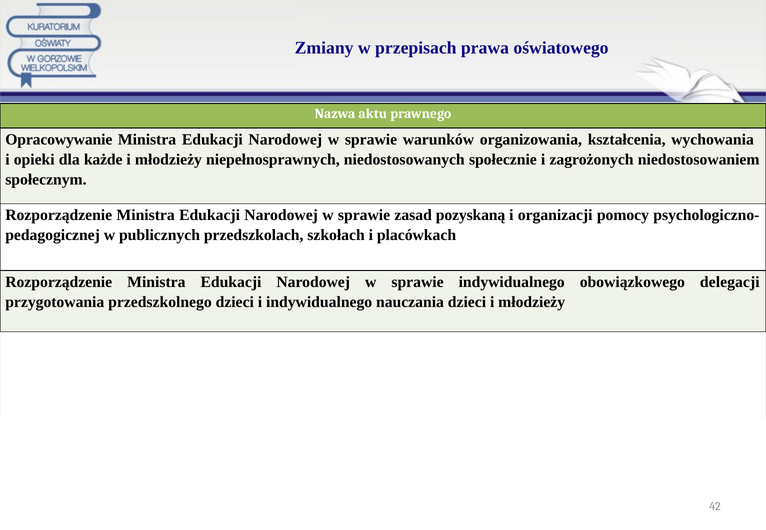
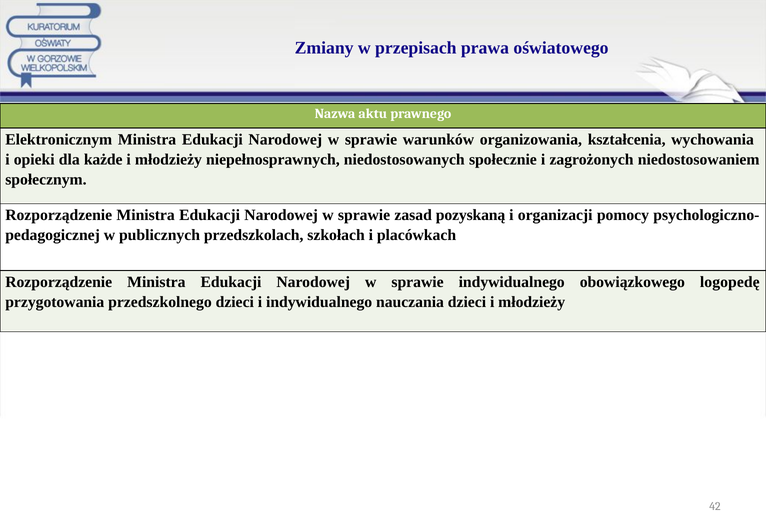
Opracowywanie: Opracowywanie -> Elektronicznym (59, 140)
delegacji: delegacji -> logopedę (730, 282)
